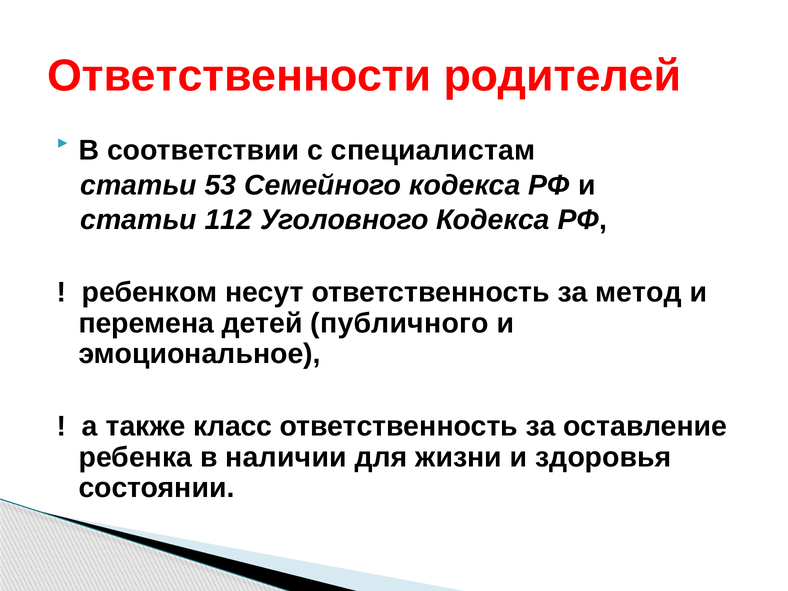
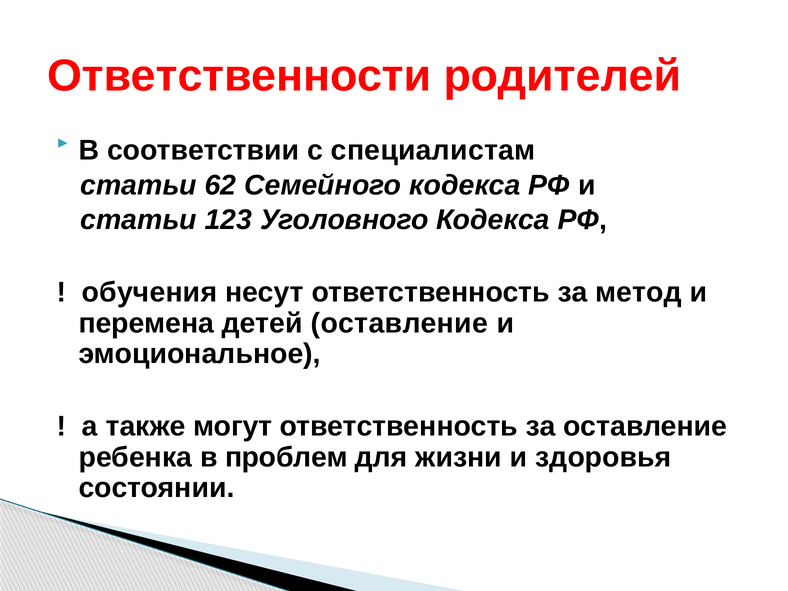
53: 53 -> 62 (220, 185)
112: 112 -> 123 (228, 220)
ребенком: ребенком -> обучения (149, 293)
детей публичного: публичного -> оставление (399, 323)
класс: класс -> могут (233, 427)
наличии: наличии -> проблем (286, 457)
